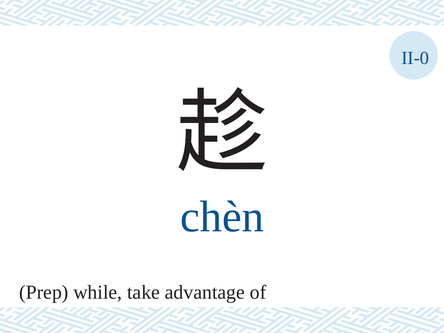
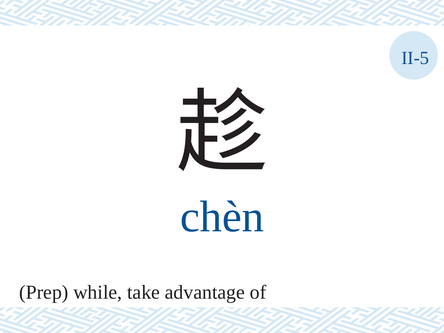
II-0: II-0 -> II-5 (415, 58)
